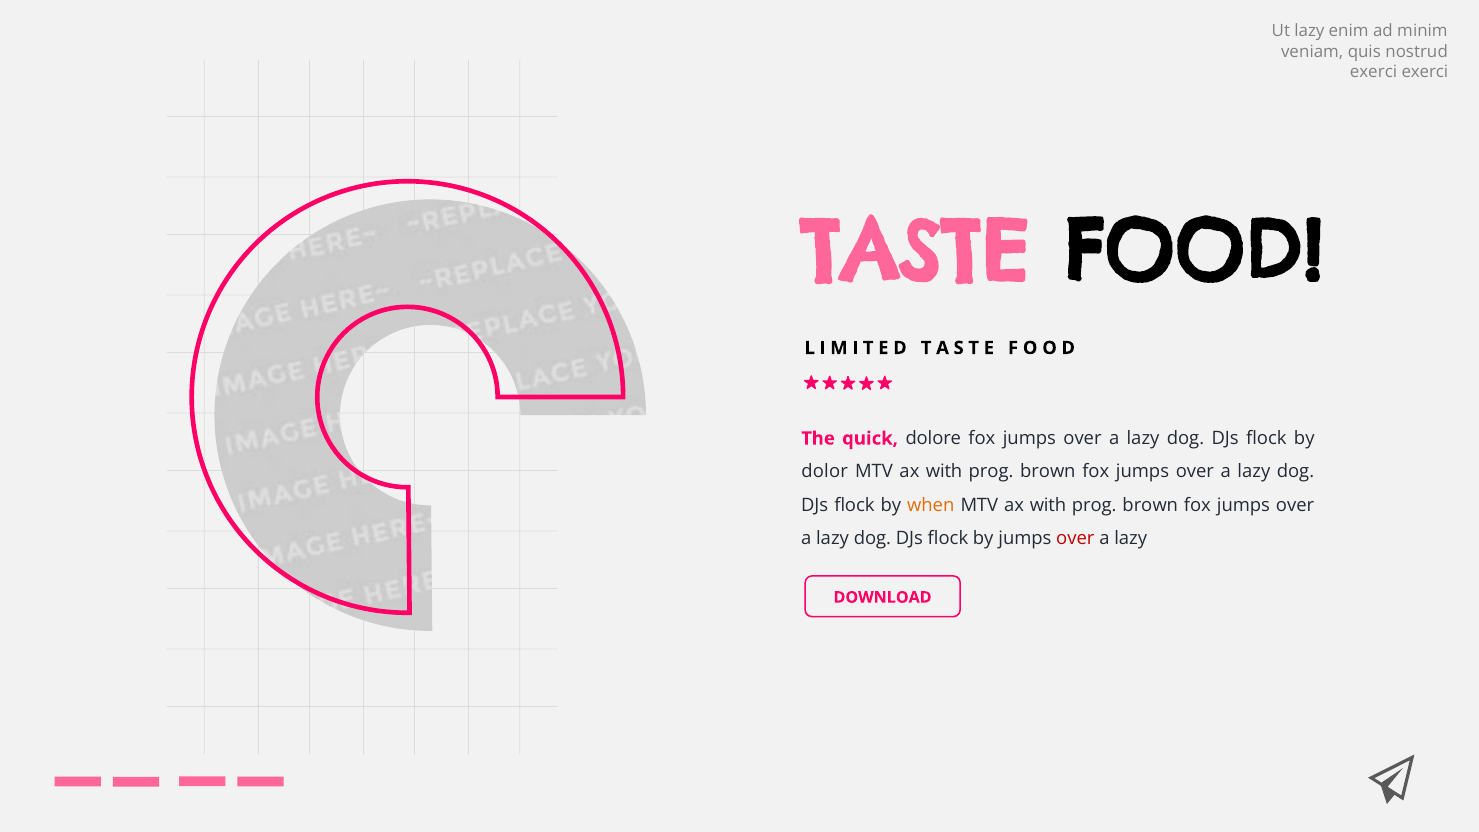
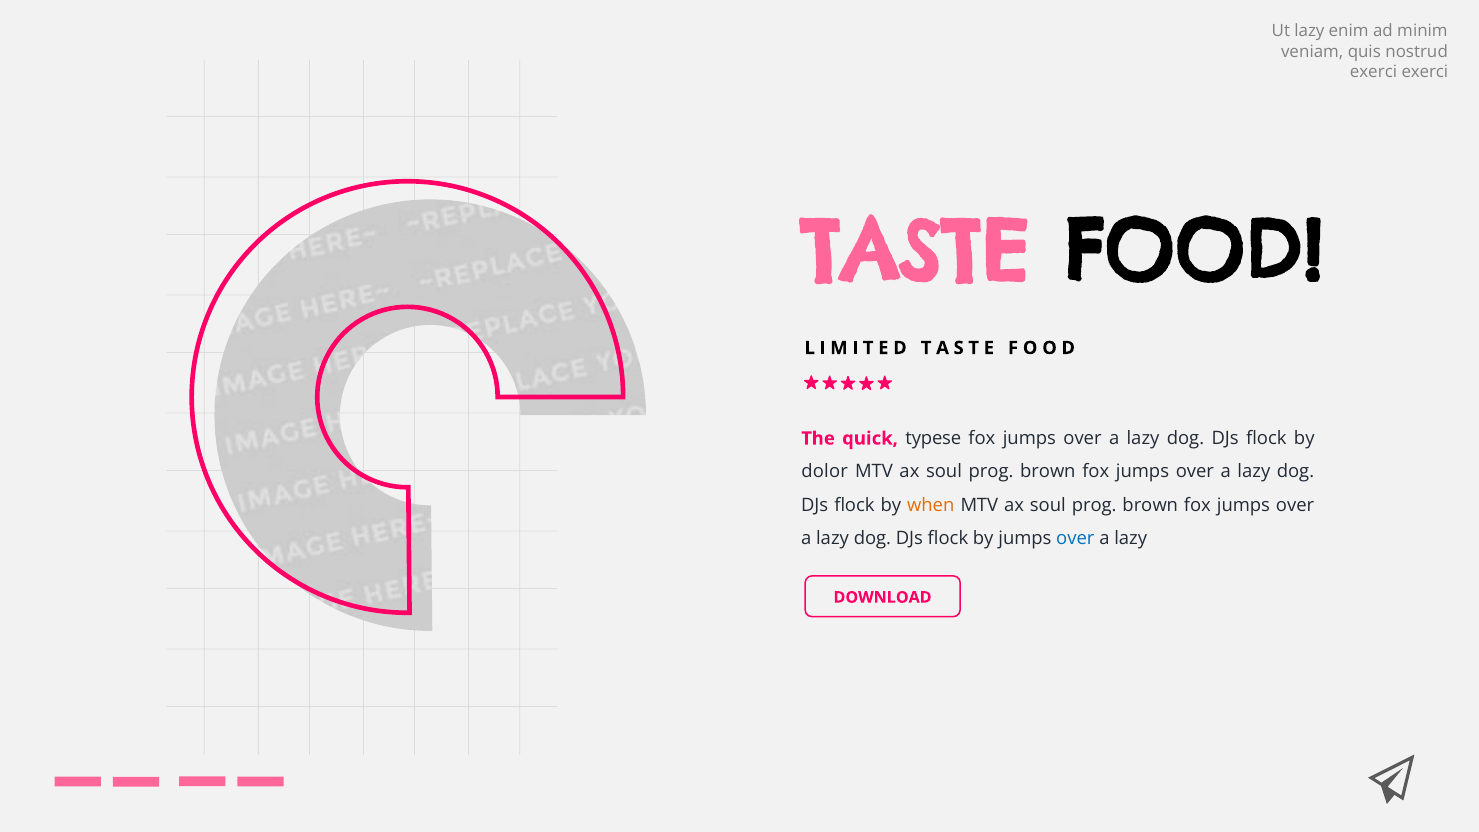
dolore: dolore -> typese (933, 438)
with: with -> soul (944, 472)
with: with -> soul (1048, 505)
over colour: red -> blue (1075, 538)
